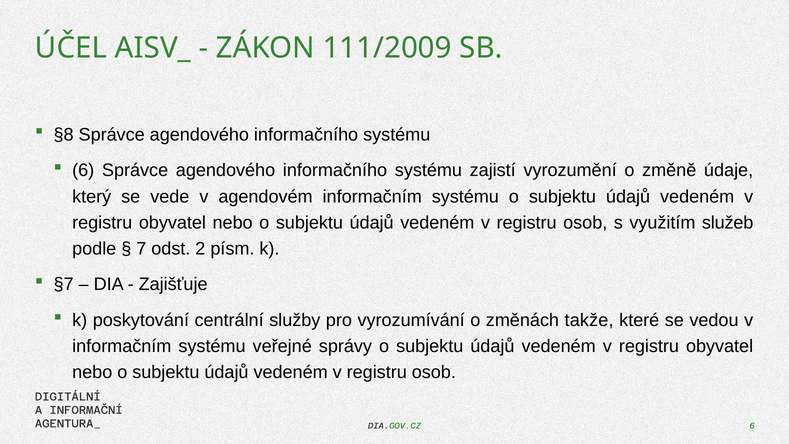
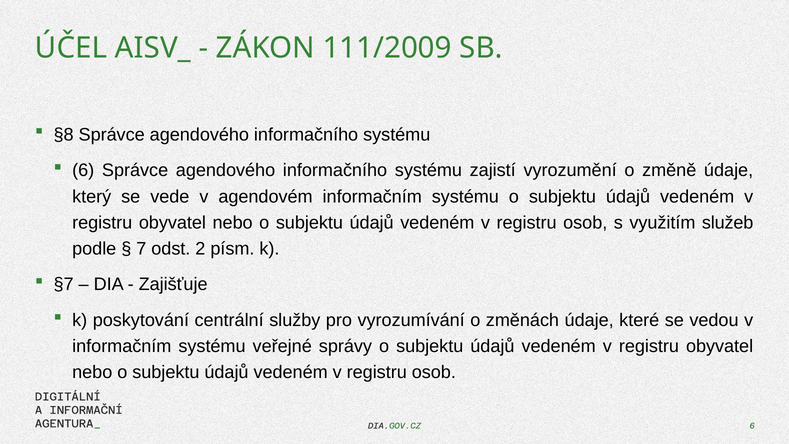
změnách takže: takže -> údaje (589, 320)
